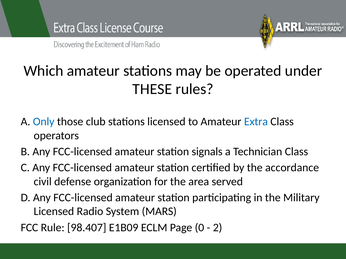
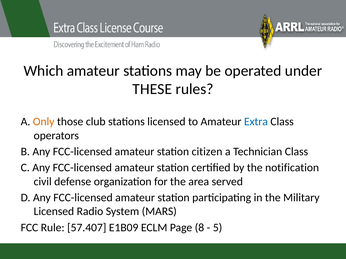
Only colour: blue -> orange (44, 122)
signals: signals -> citizen (207, 152)
accordance: accordance -> notification (292, 168)
98.407: 98.407 -> 57.407 (87, 228)
0: 0 -> 8 (199, 228)
2: 2 -> 5 (218, 228)
